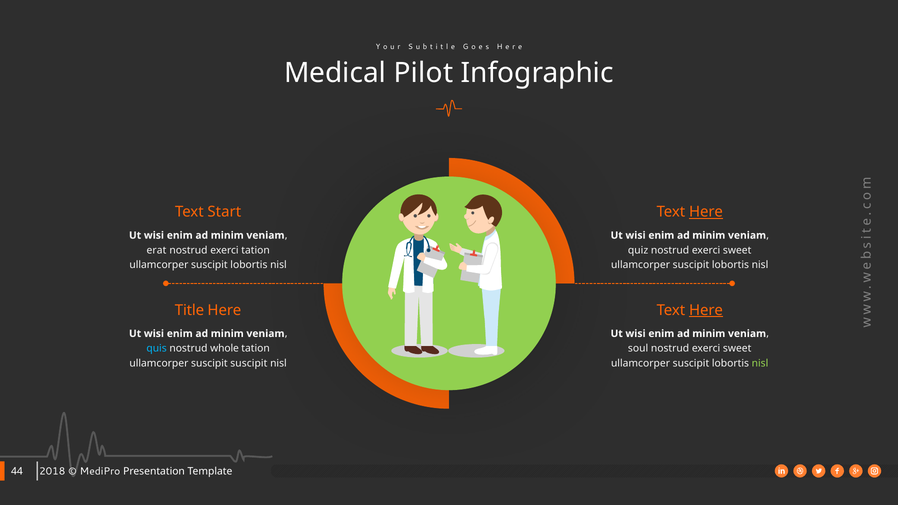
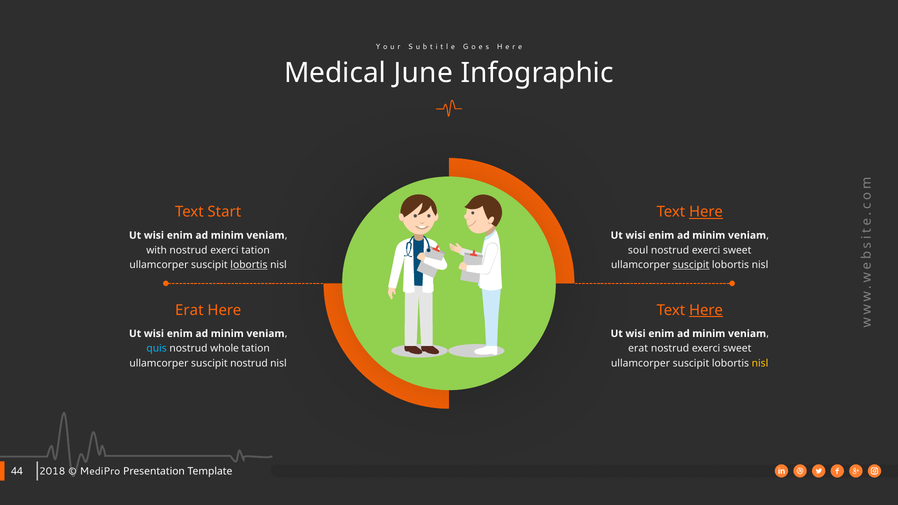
Pilot: Pilot -> June (423, 73)
erat: erat -> with (157, 250)
quiz: quiz -> soul (638, 250)
lobortis underline: none -> present (249, 265)
suscipit underline: none -> present (691, 265)
Title: Title -> Erat (189, 310)
soul: soul -> erat (638, 348)
suscipit suscipit: suscipit -> nostrud (249, 363)
nisl colour: light green -> yellow (760, 363)
